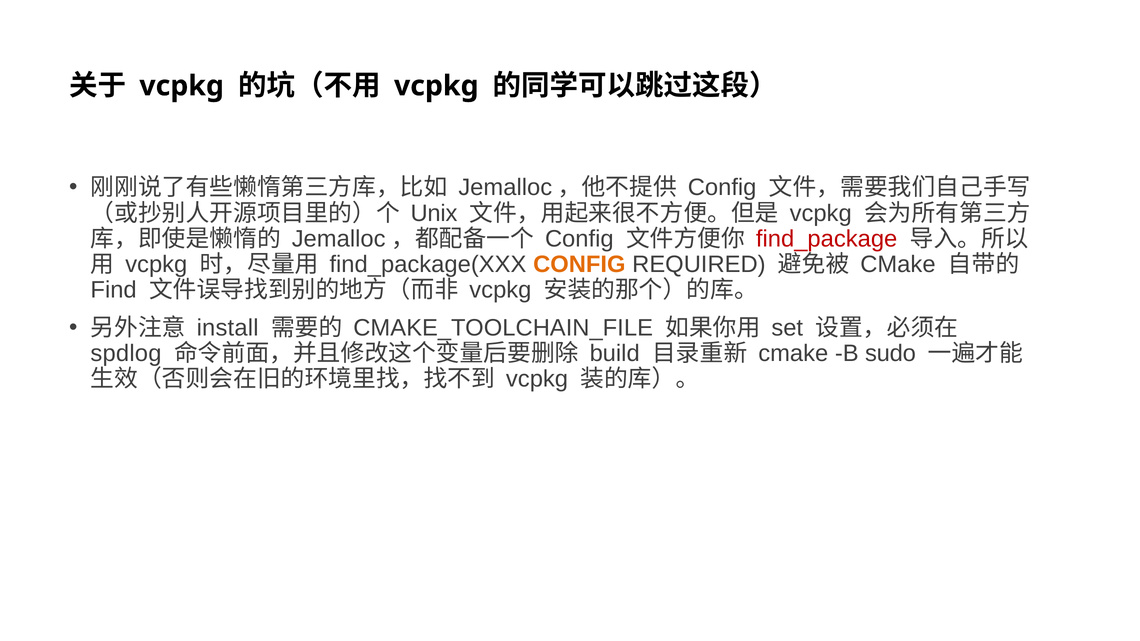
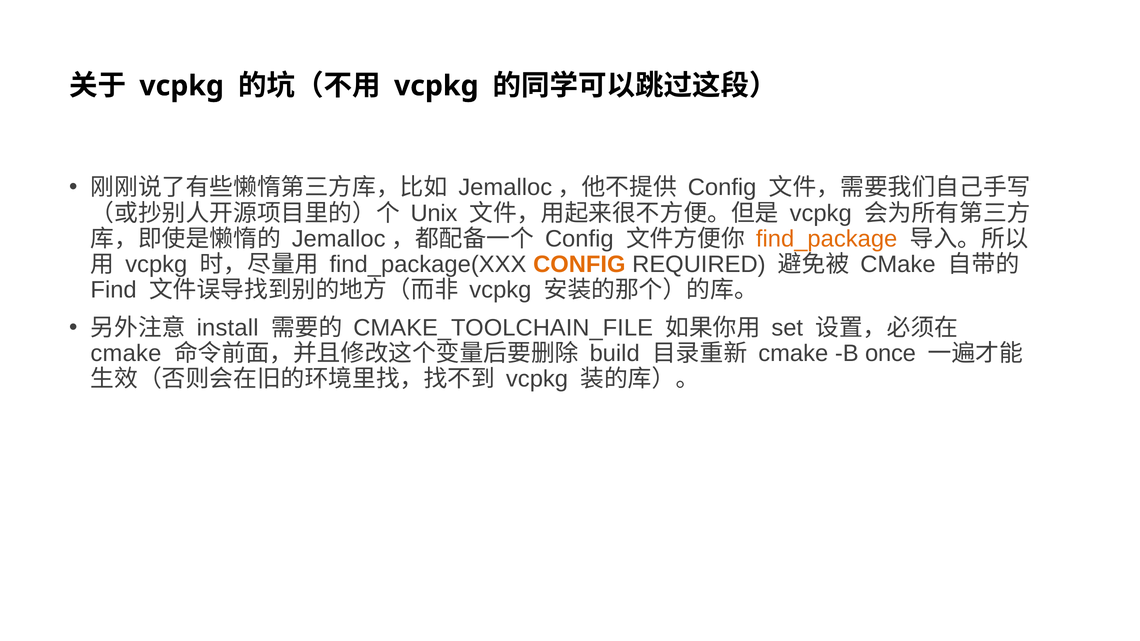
find_package colour: red -> orange (827, 239)
spdlog: spdlog -> cmake (126, 353)
sudo: sudo -> once (890, 353)
